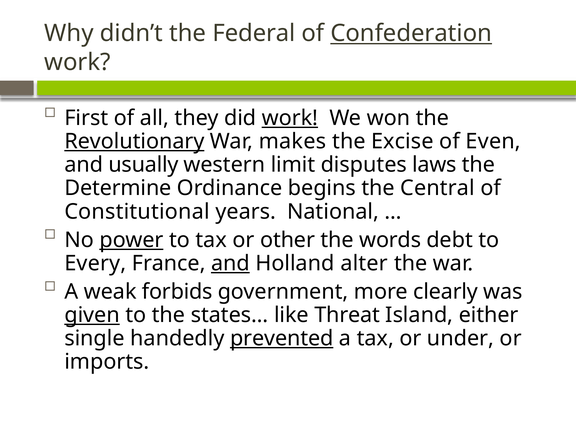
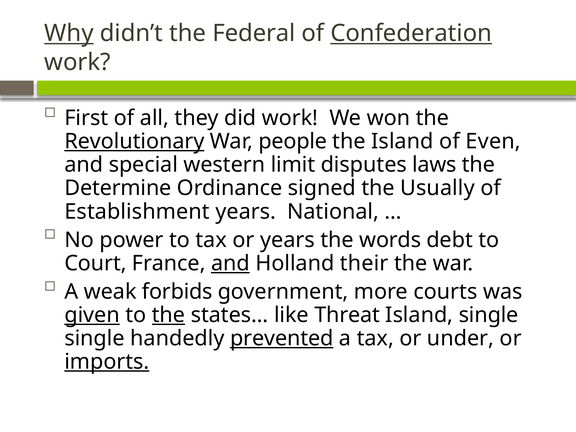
Why underline: none -> present (69, 33)
work underline: present -> none (290, 118)
makes: makes -> people (293, 141)
the Excise: Excise -> Island (402, 141)
usually: usually -> special (143, 165)
begins: begins -> signed (322, 188)
Central: Central -> Usually (437, 188)
Constitutional: Constitutional -> Establishment (137, 212)
power underline: present -> none (132, 240)
or other: other -> years (287, 240)
Every: Every -> Court (95, 263)
alter: alter -> their (364, 263)
clearly: clearly -> courts (445, 292)
the underline: none -> present (169, 315)
Island either: either -> single (489, 315)
imports underline: none -> present (107, 362)
